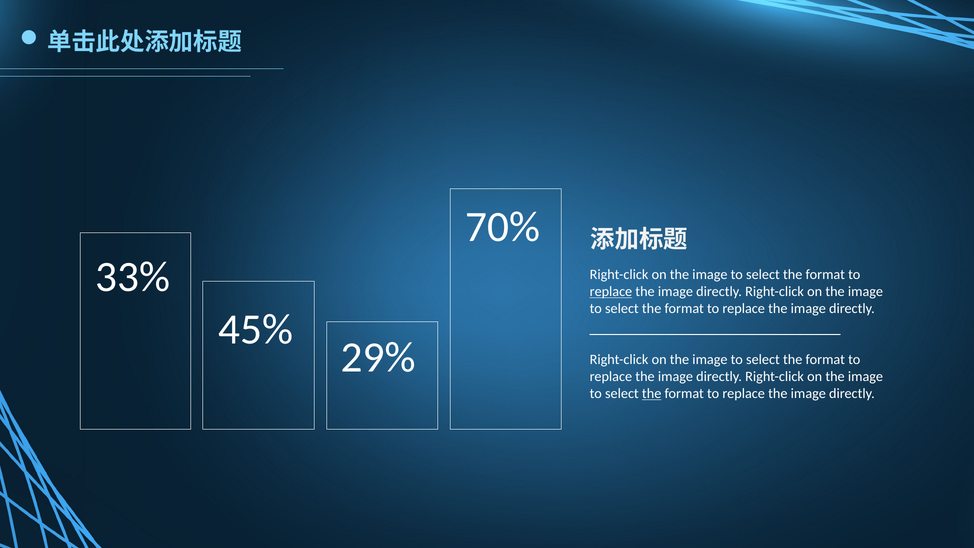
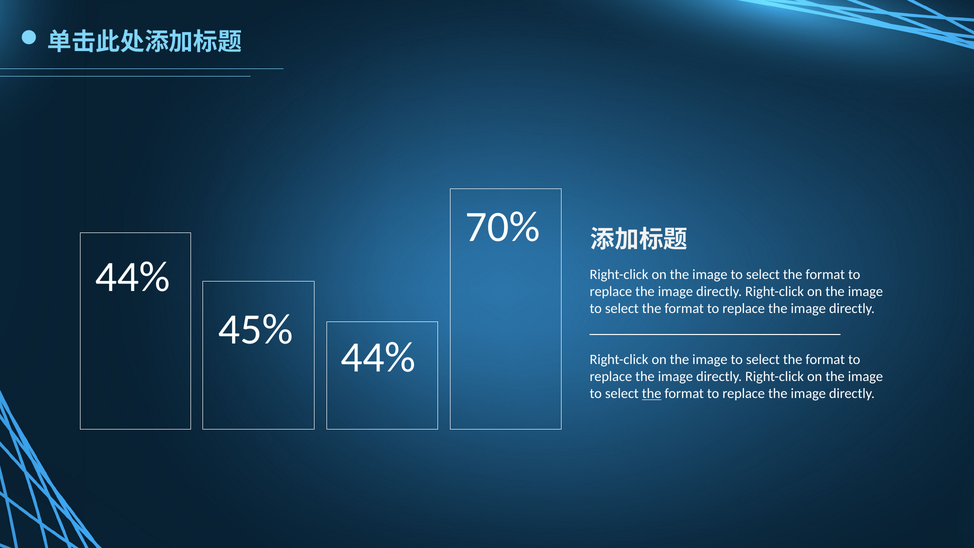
33%: 33% -> 44% (133, 277)
replace underline: present -> none (611, 292)
29%: 29% -> 44% (378, 357)
